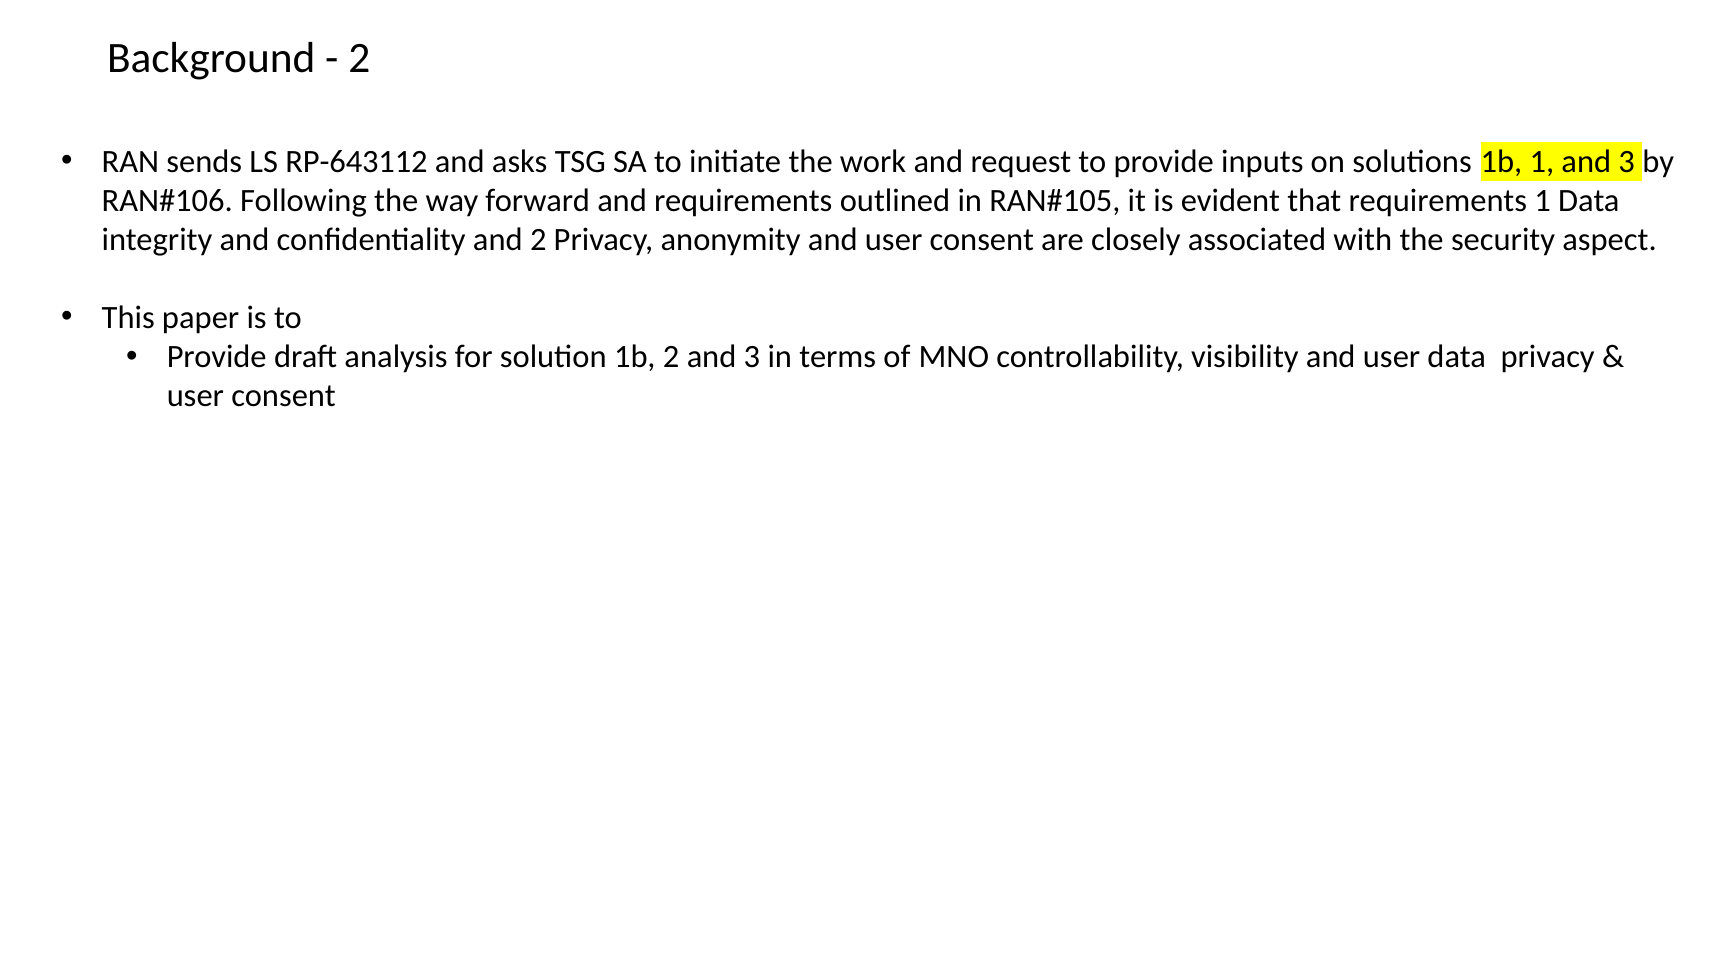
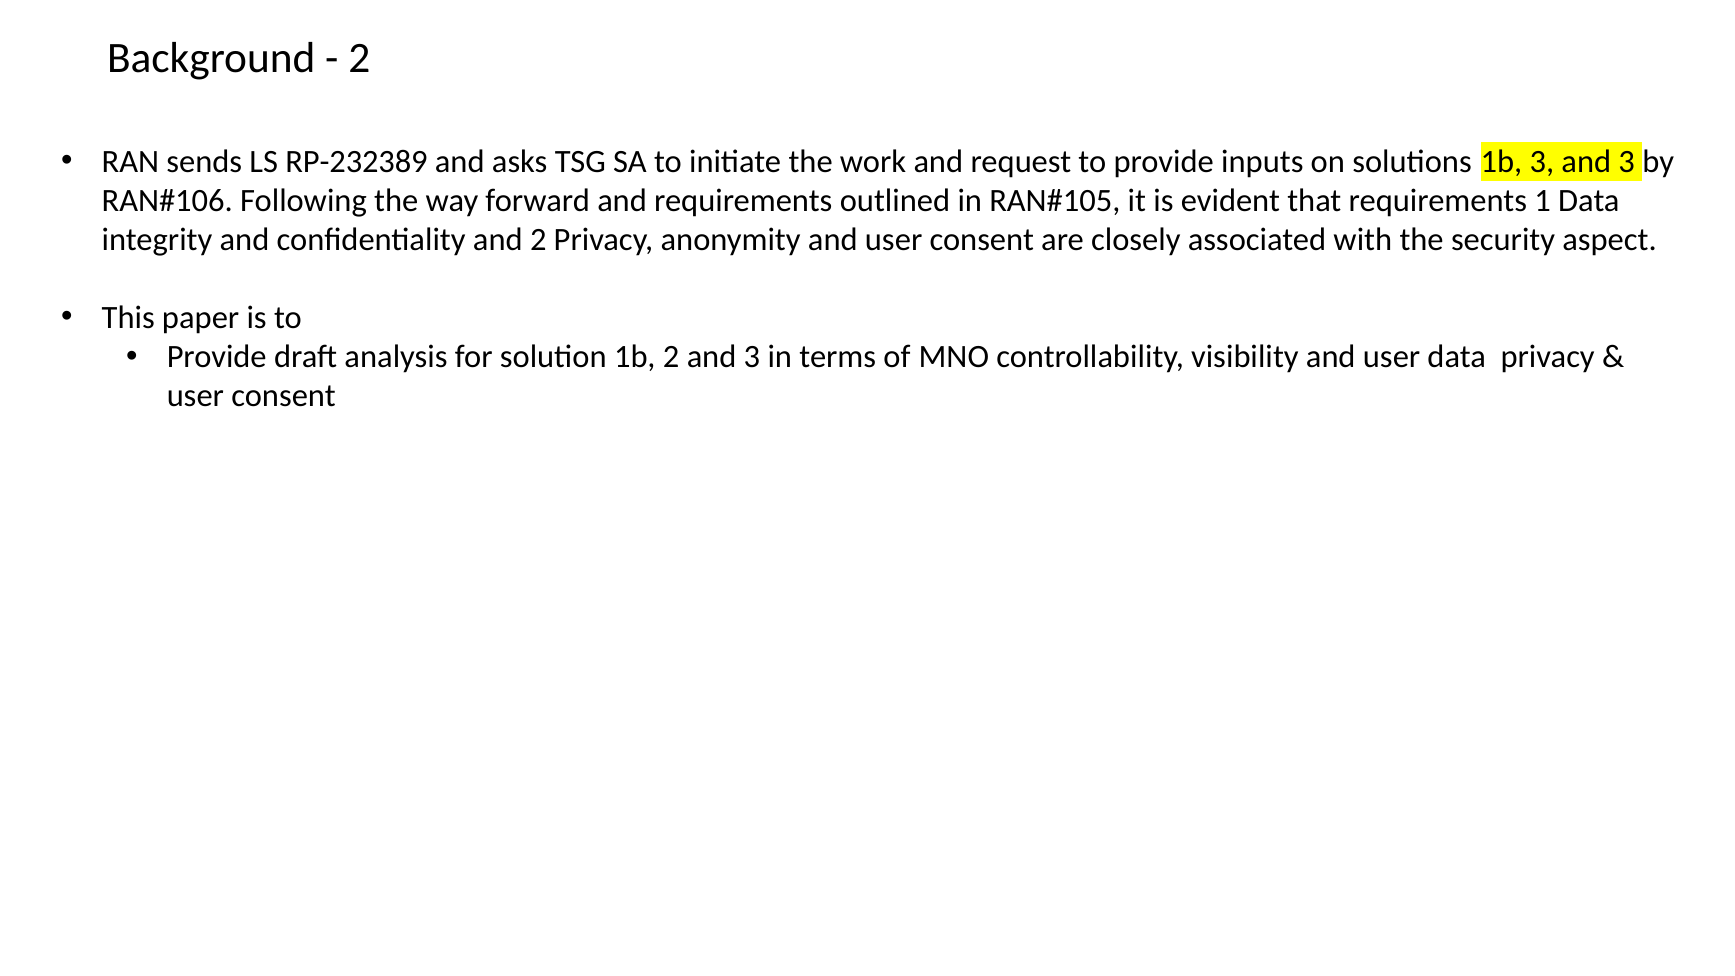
RP-643112: RP-643112 -> RP-232389 (356, 162)
1b 1: 1 -> 3 (1542, 162)
